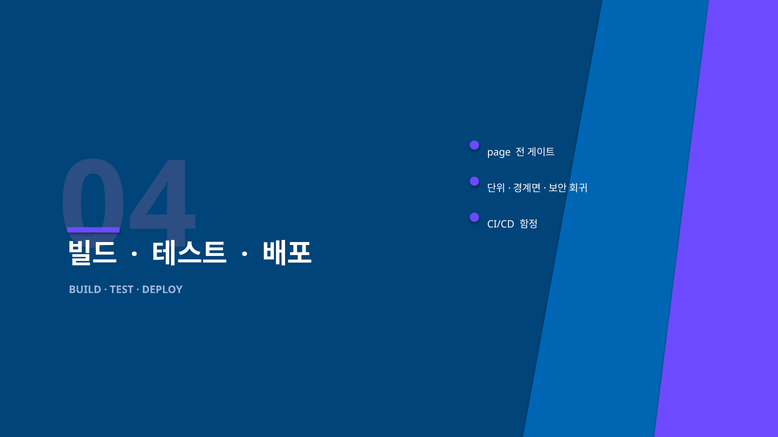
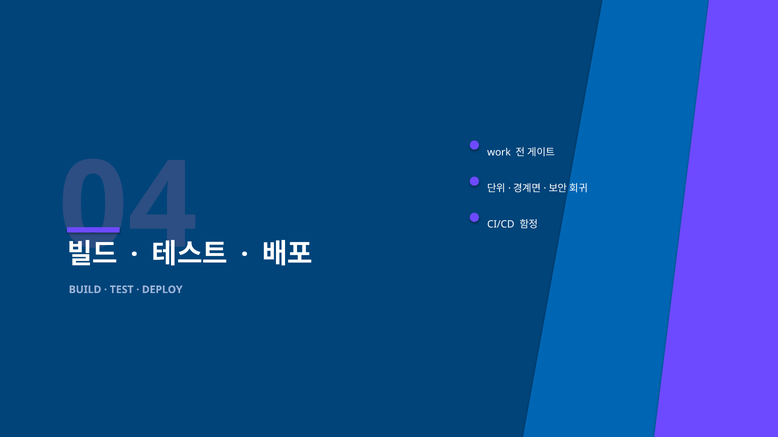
page: page -> work (499, 152)
